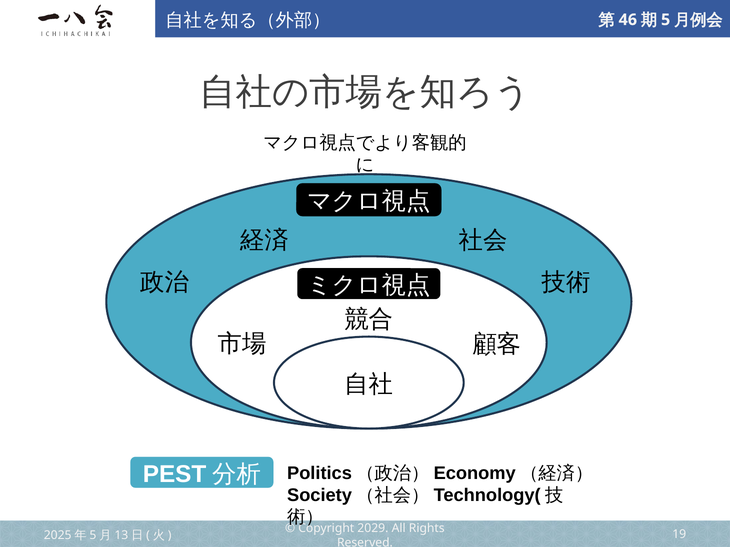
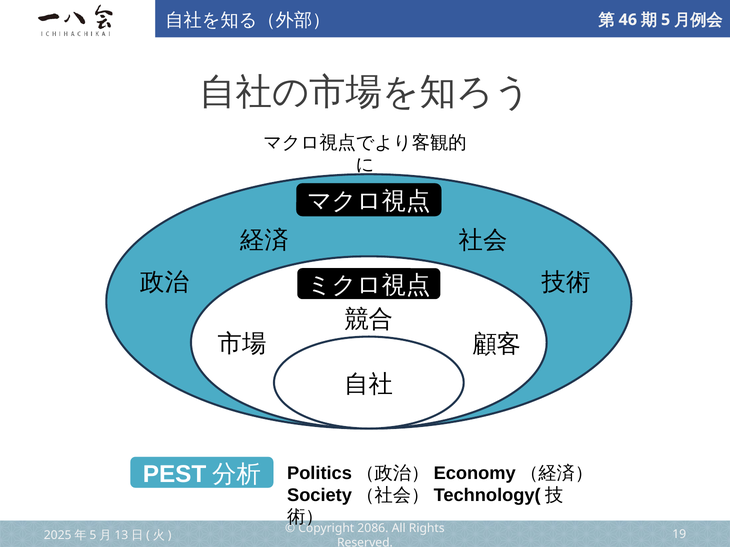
2029: 2029 -> 2086 (373, 529)
